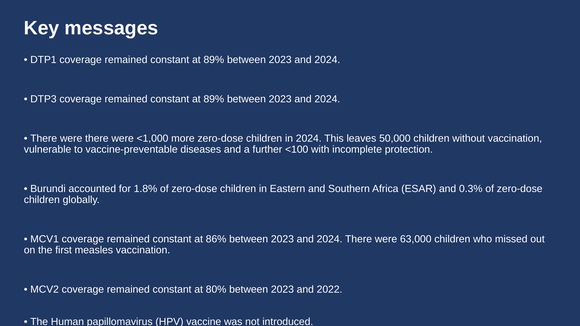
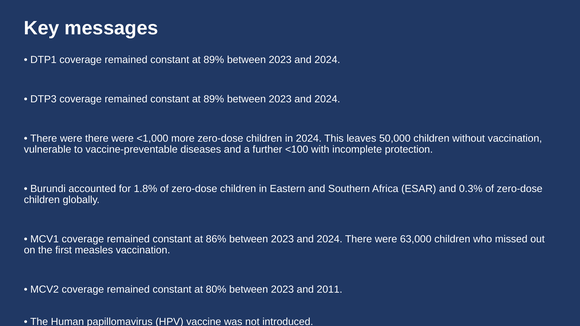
2022: 2022 -> 2011 (330, 290)
